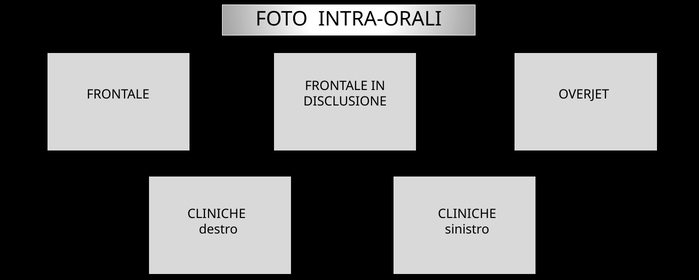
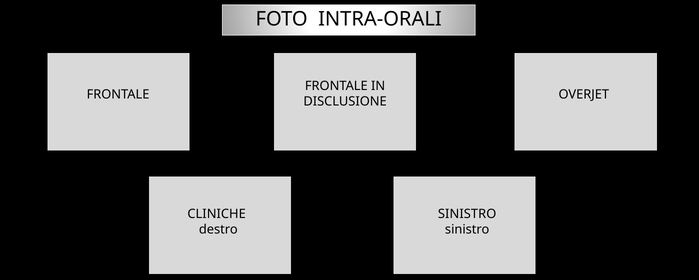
CLINICHE: CLINICHE -> SINISTRO (467, 214)
